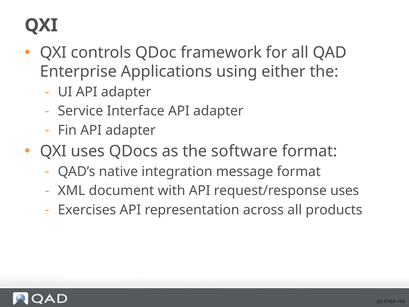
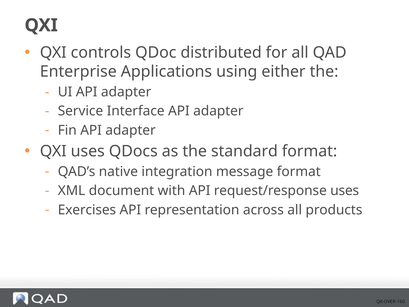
framework: framework -> distributed (221, 53)
software: software -> standard (244, 151)
